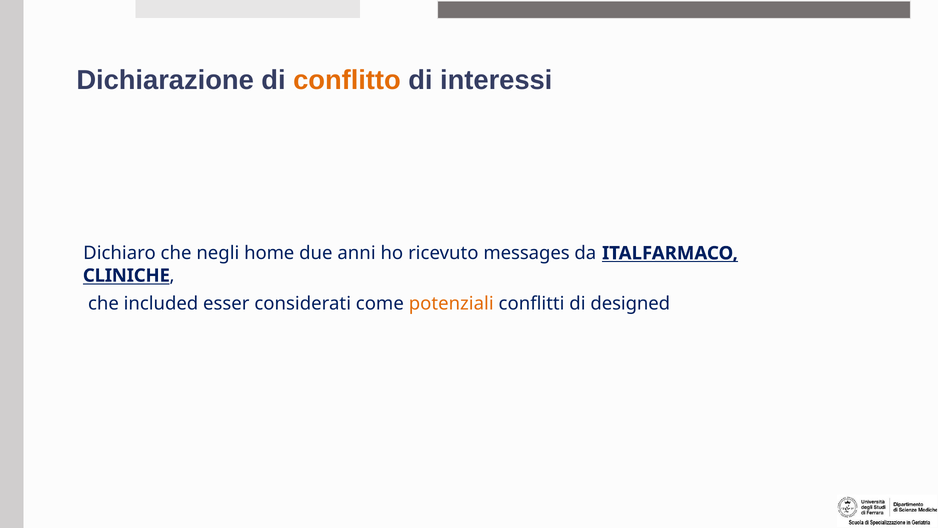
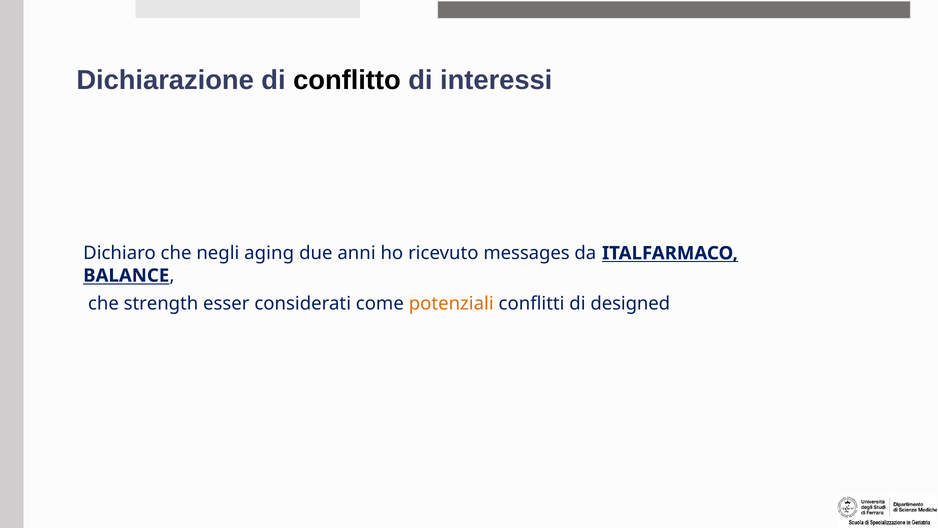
conflitto colour: orange -> black (347, 80)
home: home -> aging (269, 253)
CLINICHE: CLINICHE -> BALANCE (126, 275)
included: included -> strength (161, 304)
